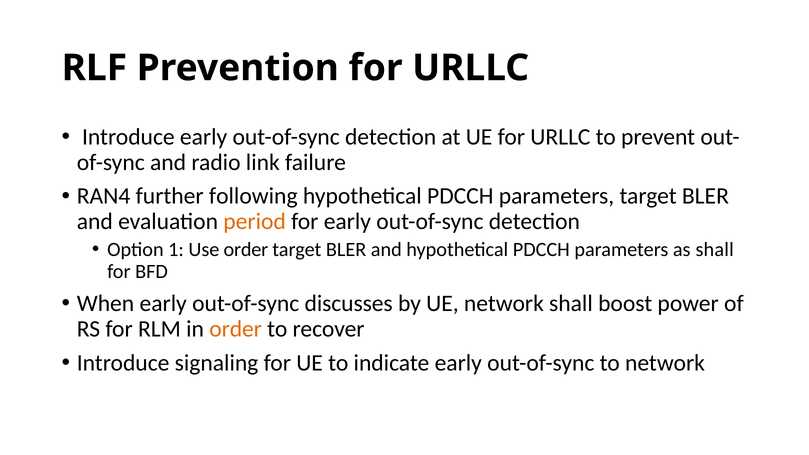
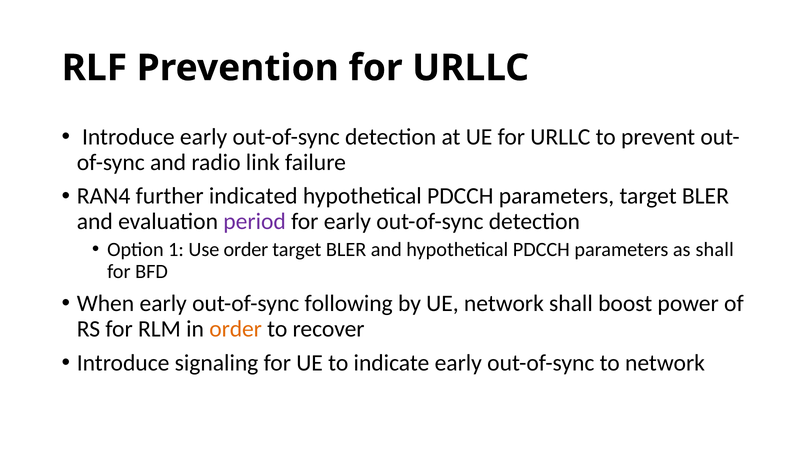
following: following -> indicated (253, 196)
period colour: orange -> purple (255, 222)
discusses: discusses -> following (349, 303)
